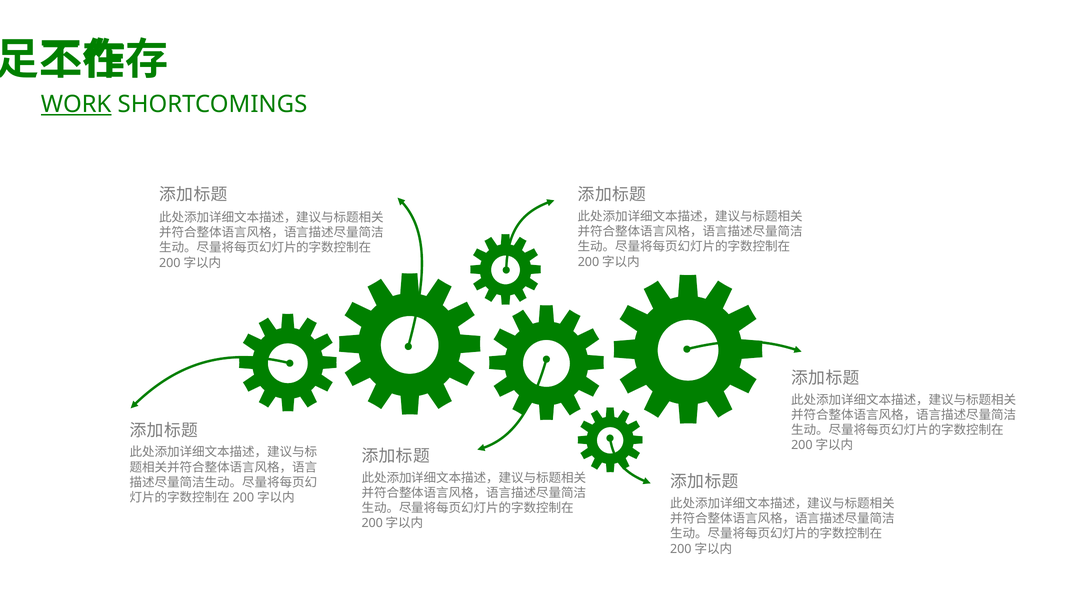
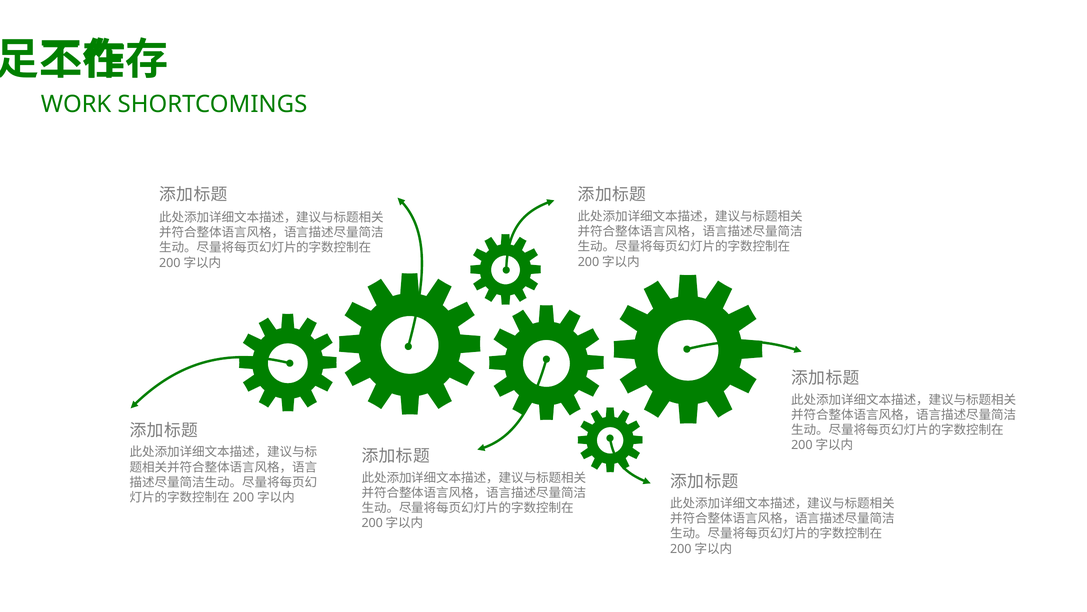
WORK underline: present -> none (76, 104)
